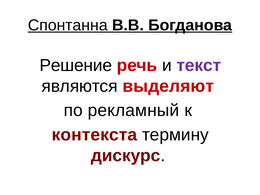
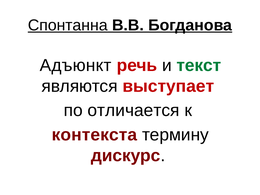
Решение: Решение -> Адъюнкт (76, 65)
текст colour: purple -> green (199, 65)
выделяют: выделяют -> выступает (168, 86)
рекламный: рекламный -> отличается (134, 110)
